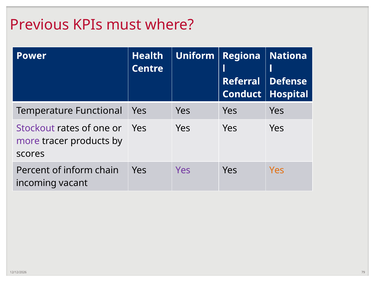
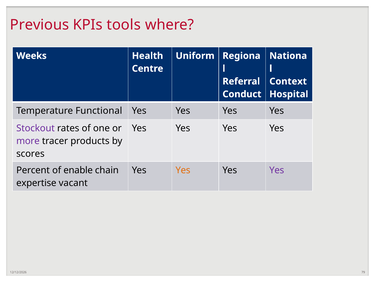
must: must -> tools (124, 25)
Power: Power -> Weeks (31, 56)
Defense: Defense -> Context (288, 81)
inform: inform -> enable (78, 170)
Yes colour: purple -> orange (183, 170)
Yes colour: orange -> purple (277, 170)
incoming: incoming -> expertise (36, 183)
